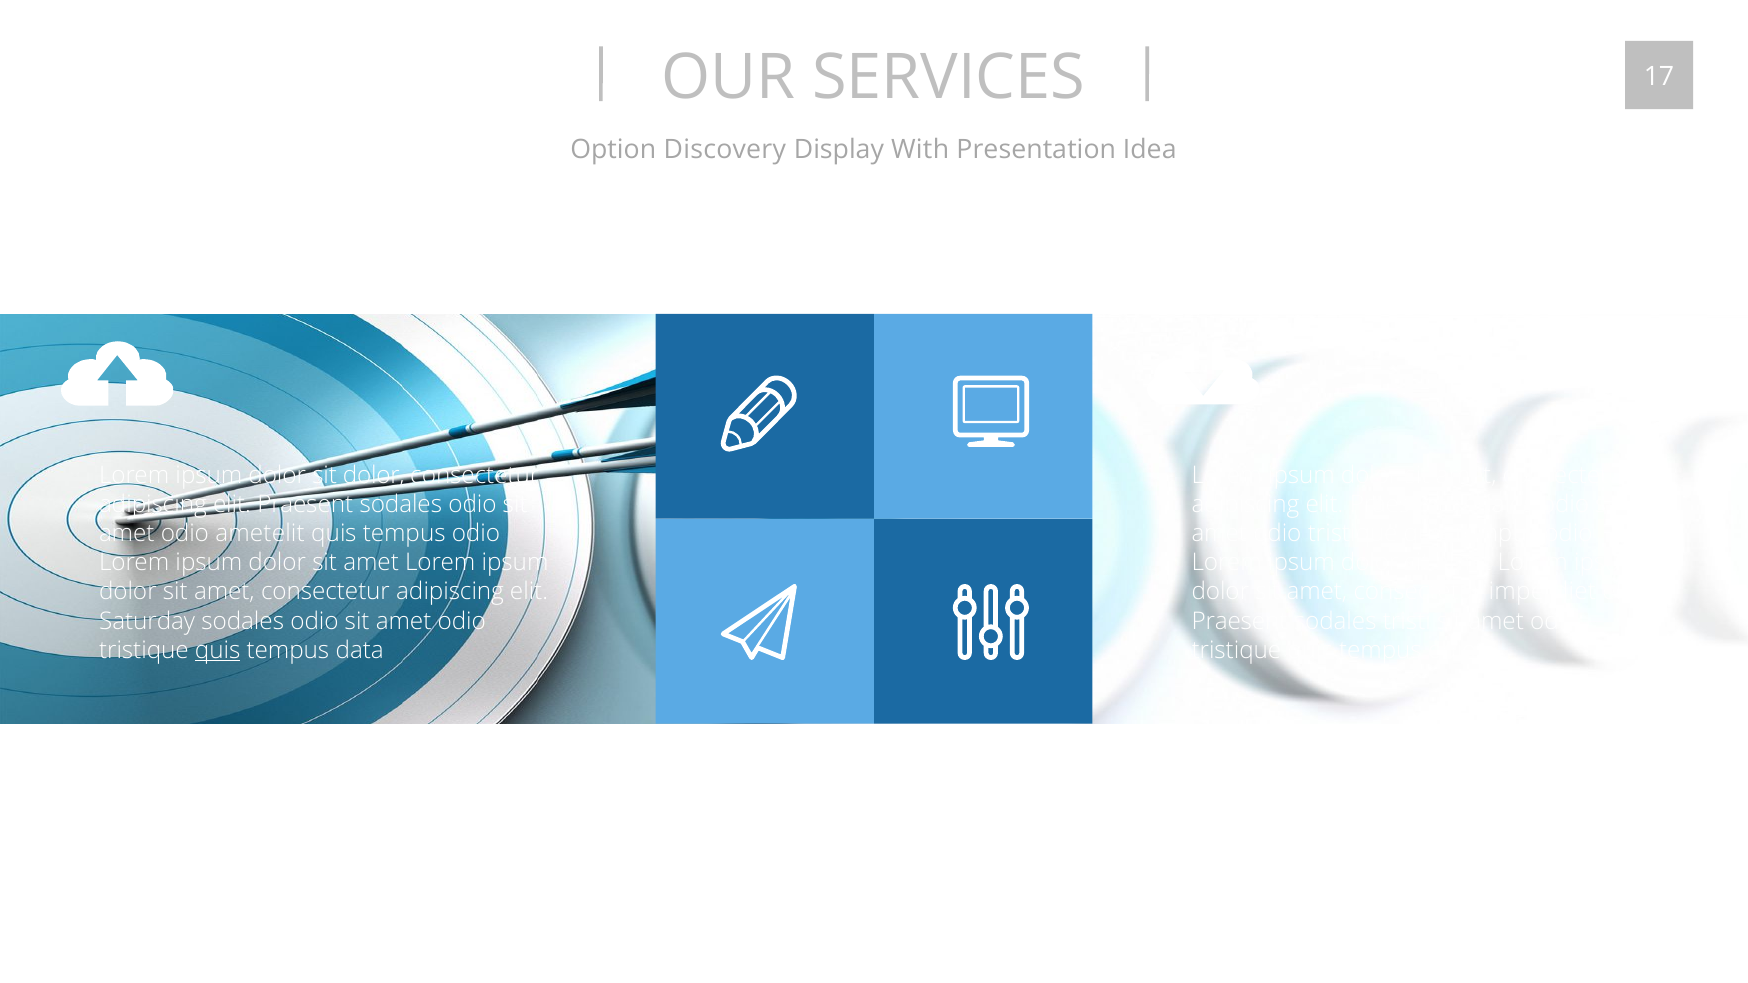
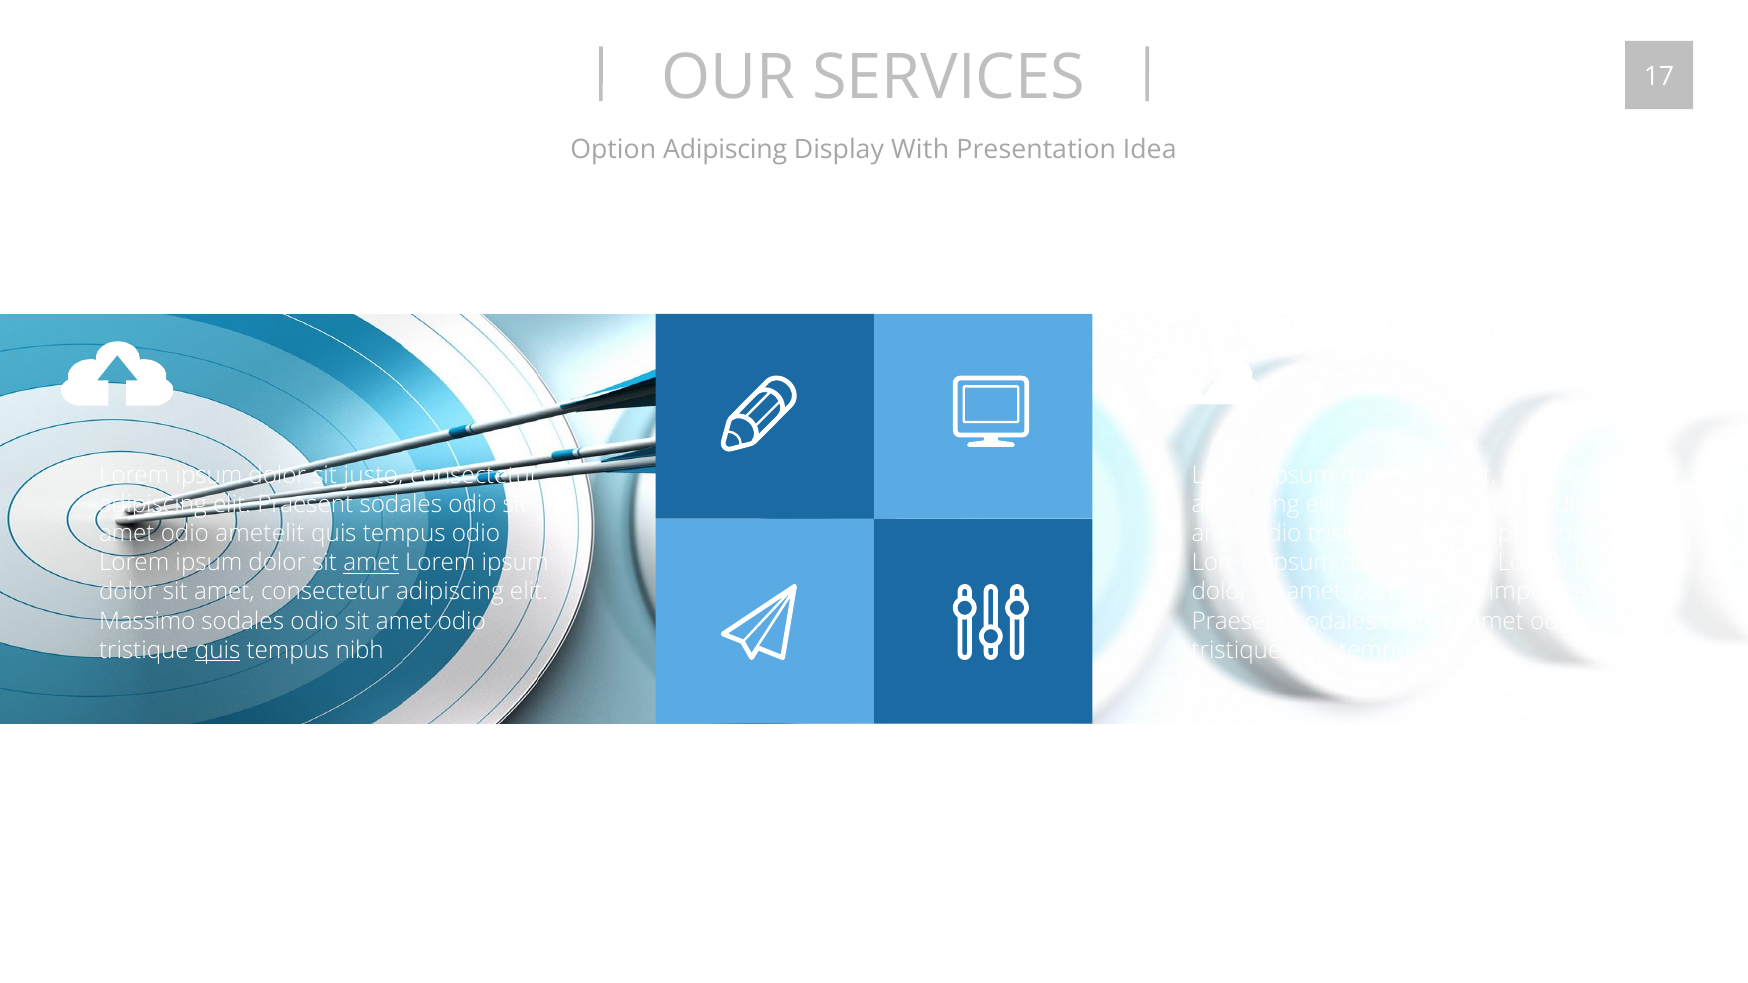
Option Discovery: Discovery -> Adipiscing (725, 149)
sit dolor: dolor -> justo (374, 475)
amet underline: none -> present (371, 563)
Saturday: Saturday -> Massimo (147, 621)
data: data -> nibh (360, 651)
